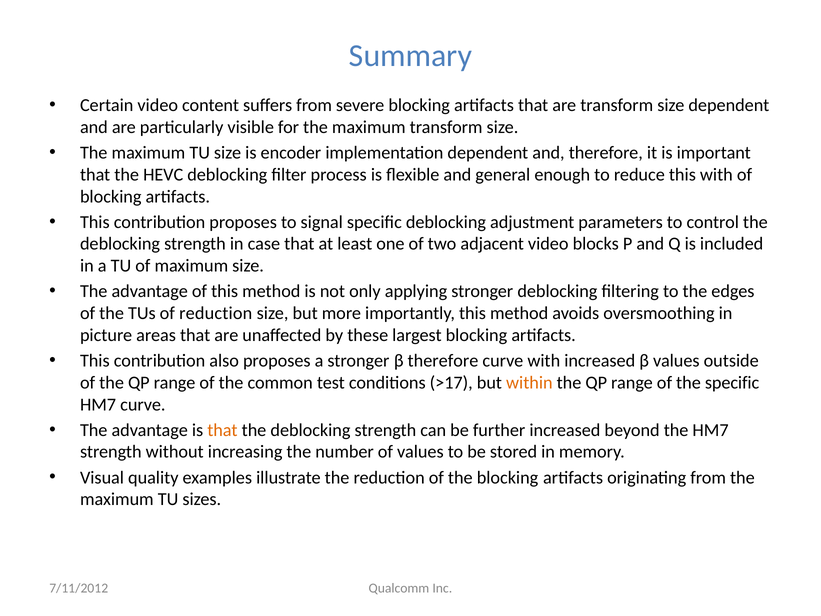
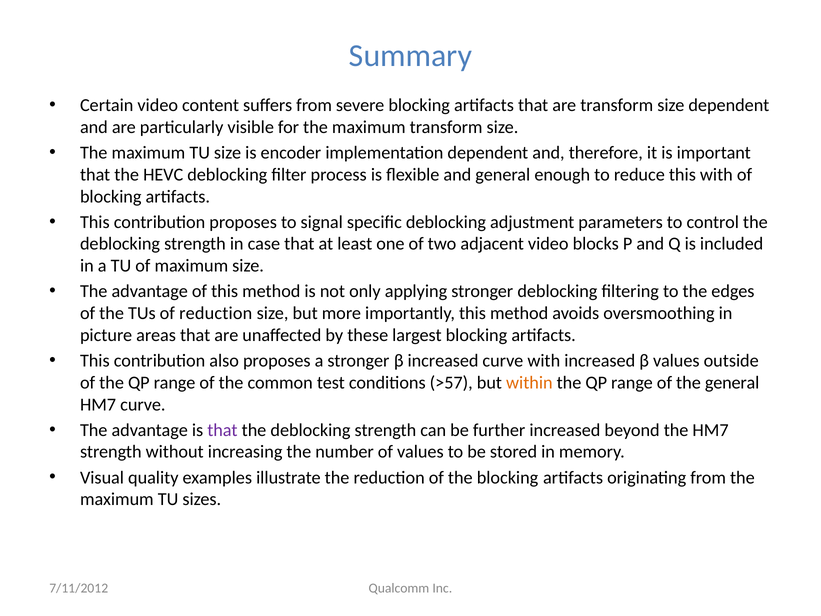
β therefore: therefore -> increased (443, 361)
>17: >17 -> >57 (451, 382)
the specific: specific -> general (732, 382)
that colour: orange -> purple (222, 430)
